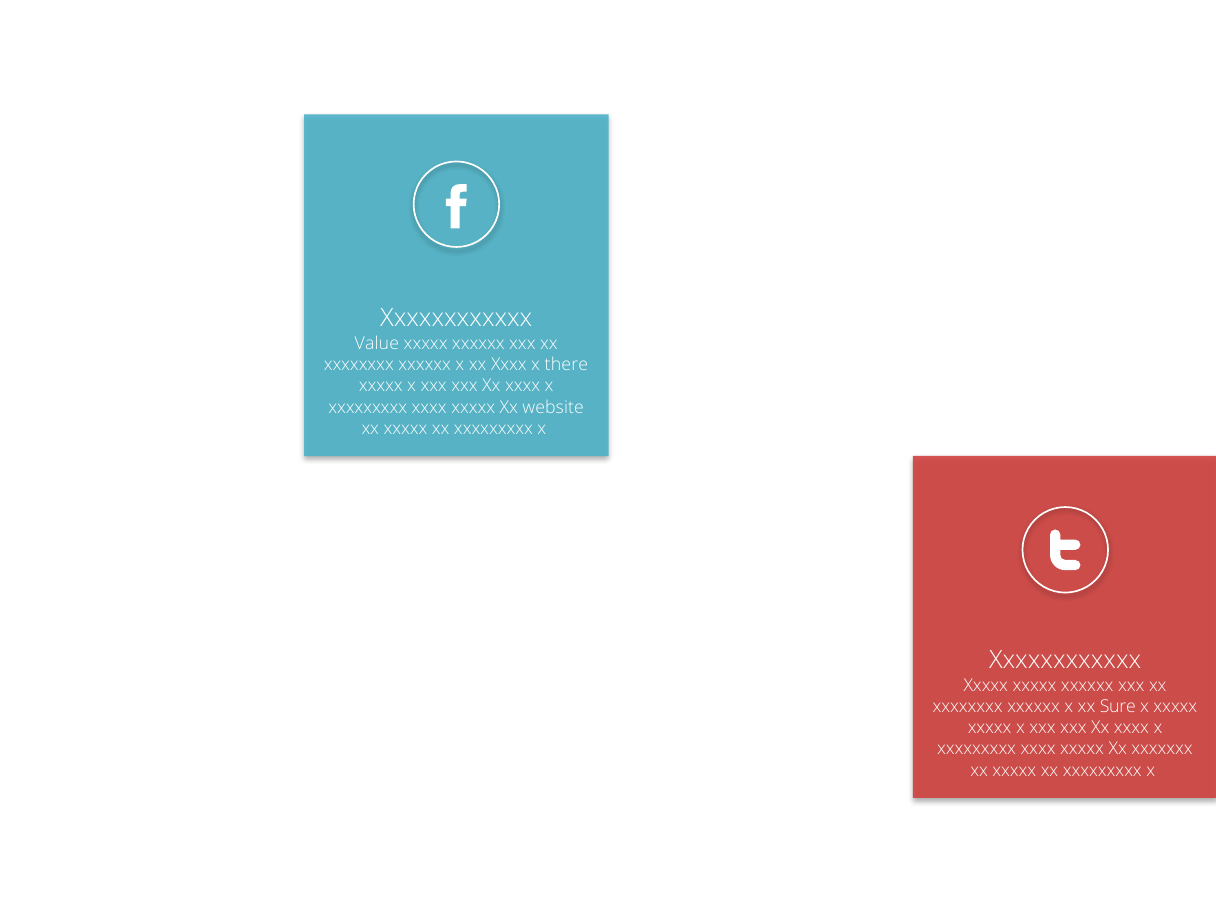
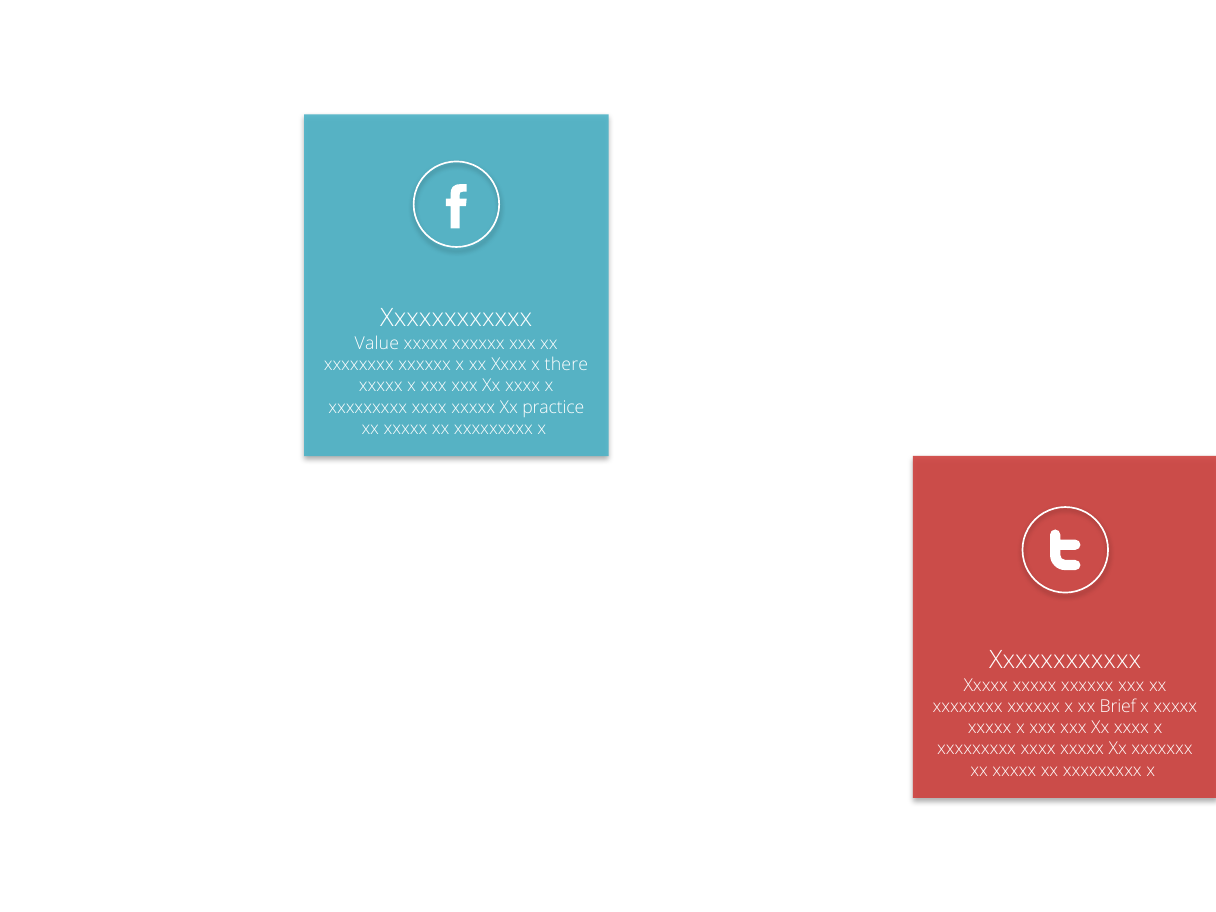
website: website -> practice (553, 407)
Sure: Sure -> Brief (1118, 707)
